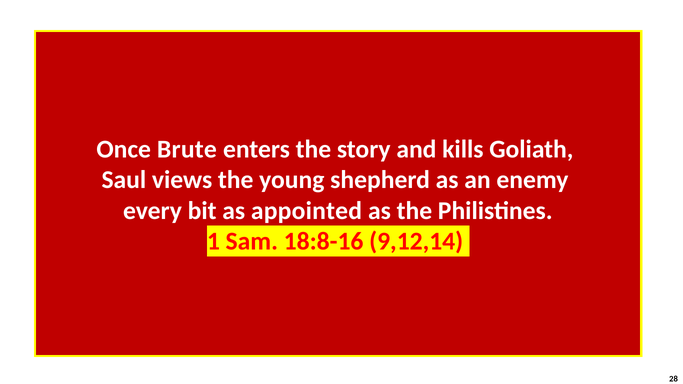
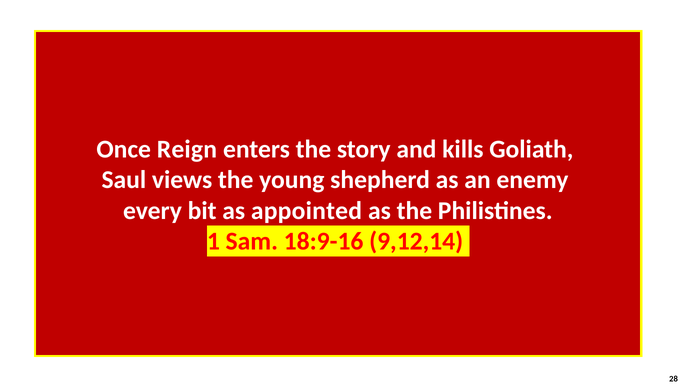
Brute: Brute -> Reign (187, 149)
18:8-16: 18:8-16 -> 18:9-16 (324, 241)
